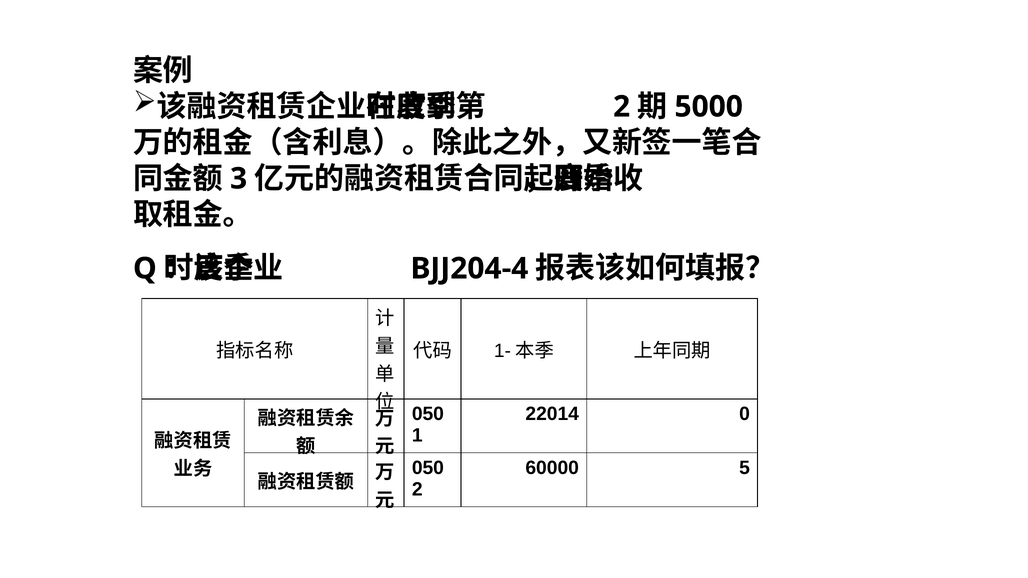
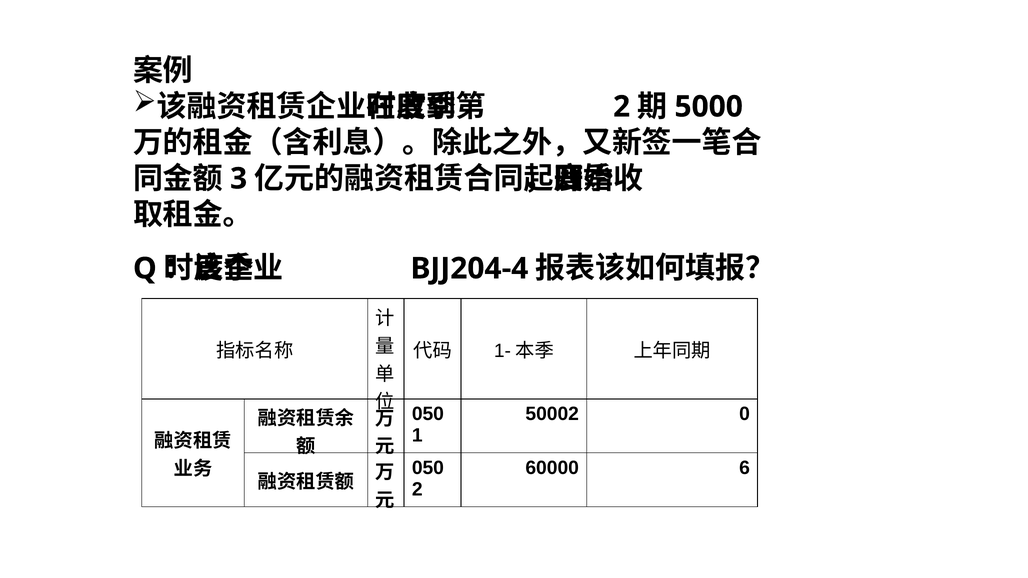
22014: 22014 -> 50002 (552, 414)
5: 5 -> 6 (745, 468)
